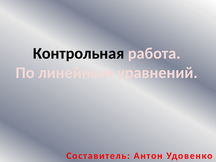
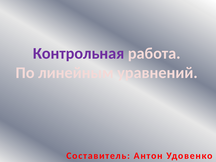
Контрольная colour: black -> purple (79, 53)
